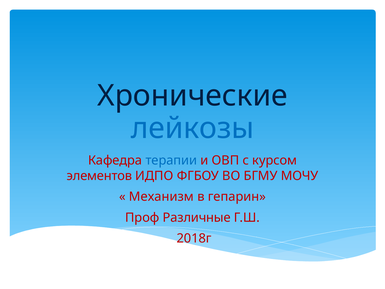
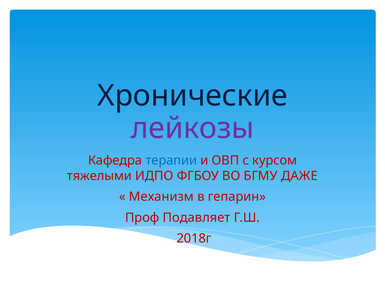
лейкозы colour: blue -> purple (193, 128)
элементов: элементов -> тяжелыми (99, 176)
МОЧУ: МОЧУ -> ДАЖЕ (299, 176)
Различные: Различные -> Подавляет (197, 217)
